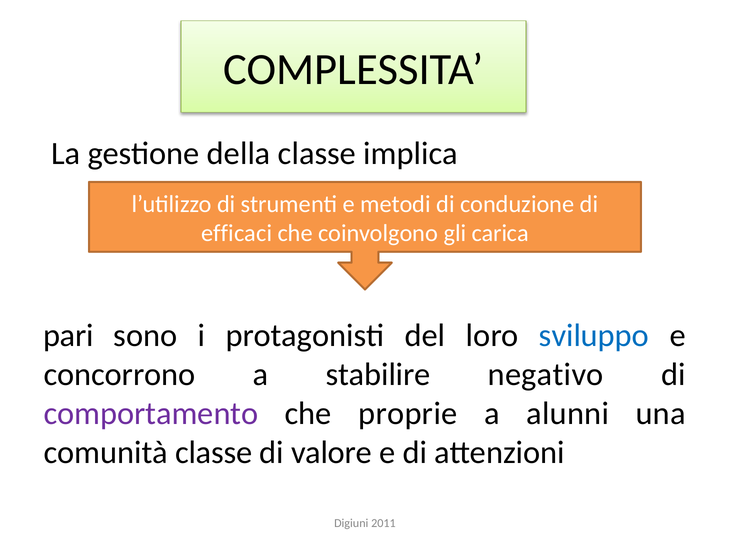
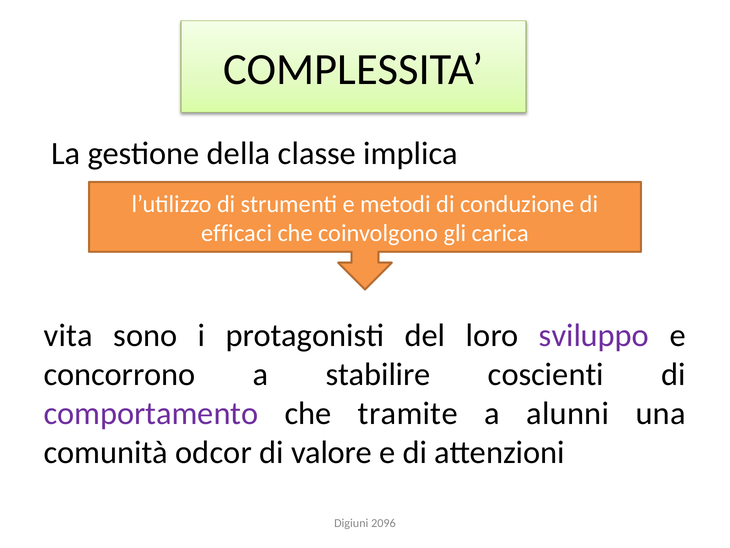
pari: pari -> vita (68, 335)
sviluppo colour: blue -> purple (594, 335)
negativo: negativo -> coscienti (546, 374)
proprie: proprie -> tramite (408, 413)
comunità classe: classe -> odcor (214, 452)
2011: 2011 -> 2096 (383, 523)
